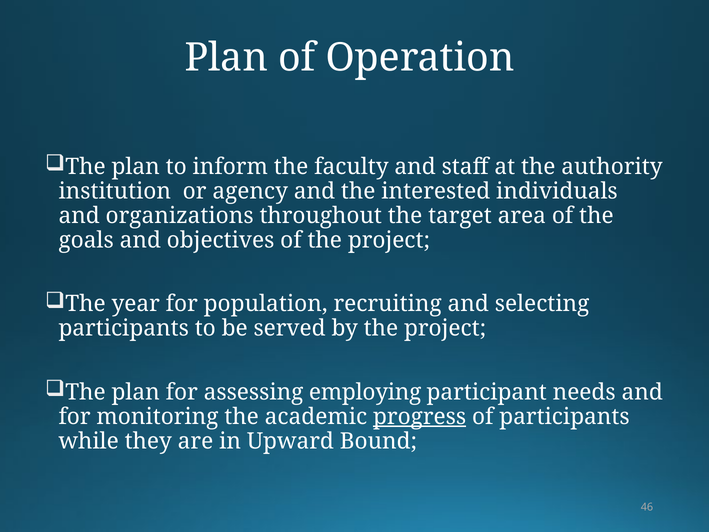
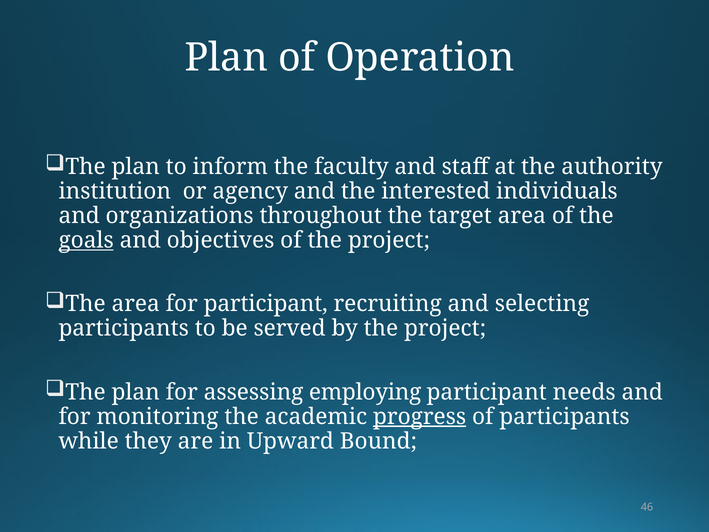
goals underline: none -> present (86, 240)
The year: year -> area (136, 304)
for population: population -> participant (266, 304)
